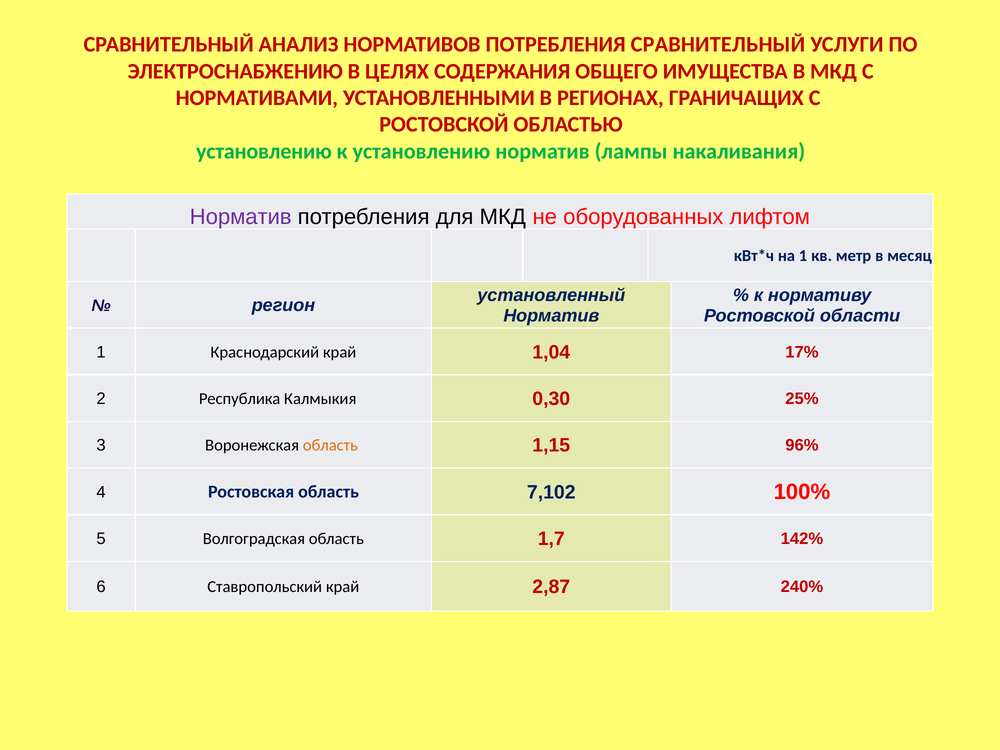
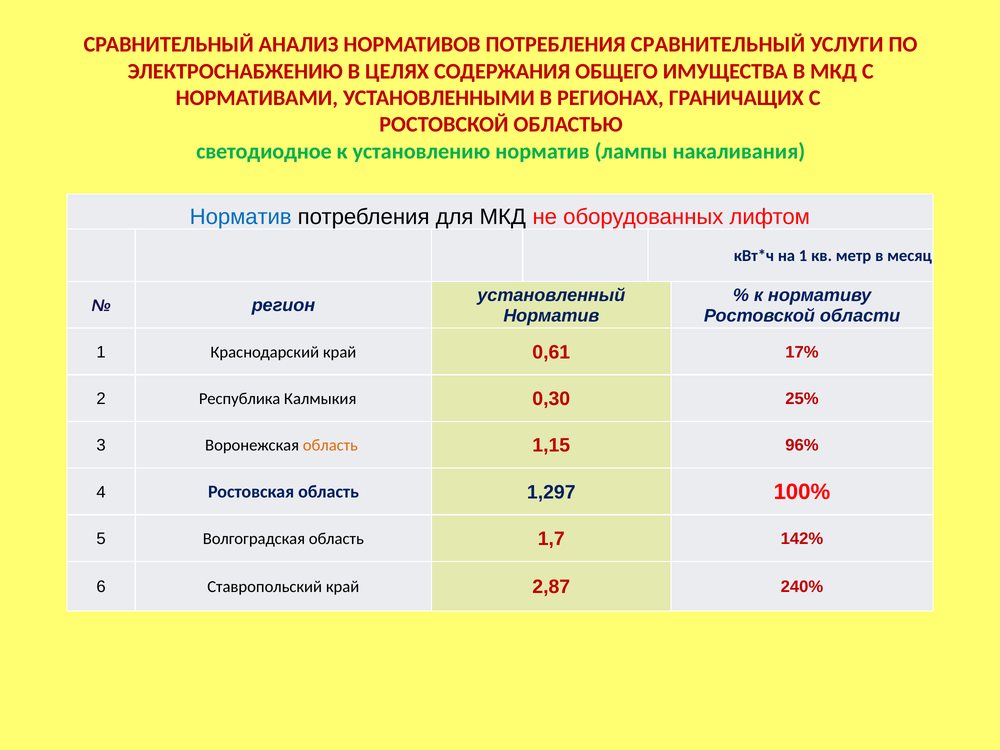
установлению: установлению -> светодиодное (264, 151)
Норматив colour: purple -> blue (241, 217)
1,04: 1,04 -> 0,61 (551, 352)
7,102: 7,102 -> 1,297 (551, 492)
